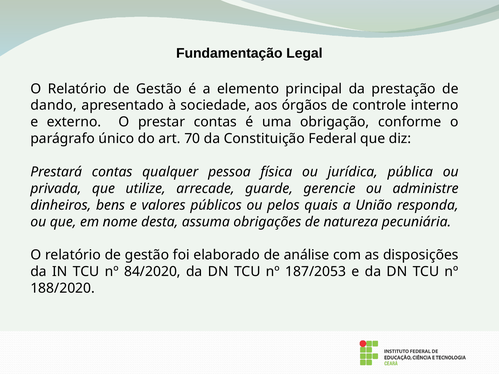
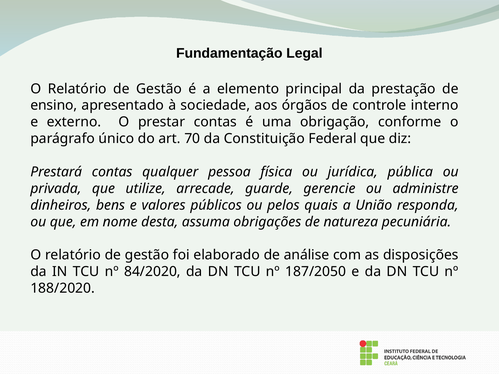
dando: dando -> ensino (54, 105)
187/2053: 187/2053 -> 187/2050 (316, 272)
